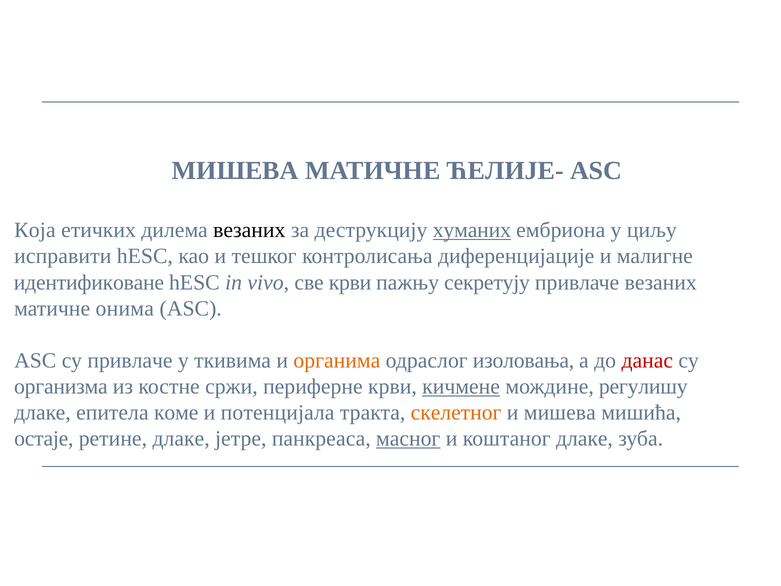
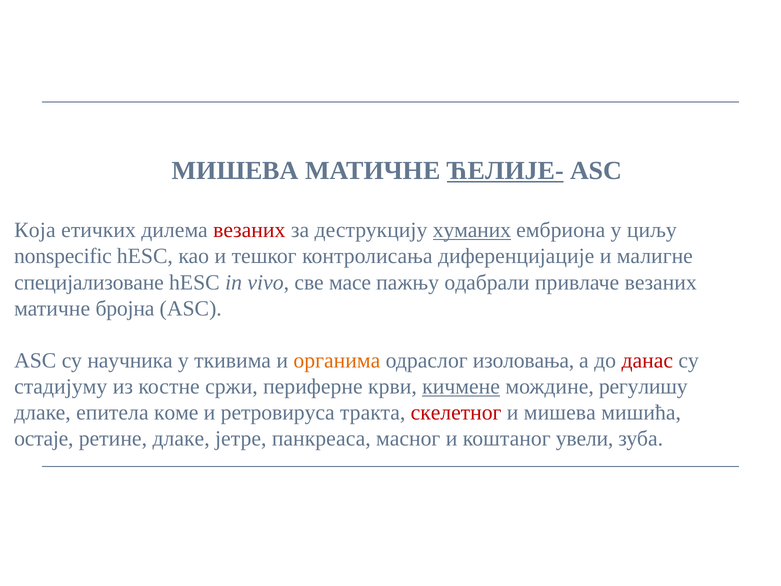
ЋЕЛИЈЕ- underline: none -> present (505, 171)
везаних colour: black -> red (249, 230)
исправити: исправити -> nonspecific (63, 256)
идентификоване: идентификоване -> специјализоване (89, 282)
све крви: крви -> масе (350, 282)
секретују: секретују -> одабрали (487, 282)
онима: онима -> бројна (125, 308)
су привлаче: привлаче -> научника (130, 360)
организма: организма -> стадијуму (61, 386)
потенцијала: потенцијала -> ретровируса (278, 412)
скелетног colour: orange -> red (456, 412)
масног underline: present -> none (408, 438)
коштаног длаке: длаке -> увели (585, 438)
